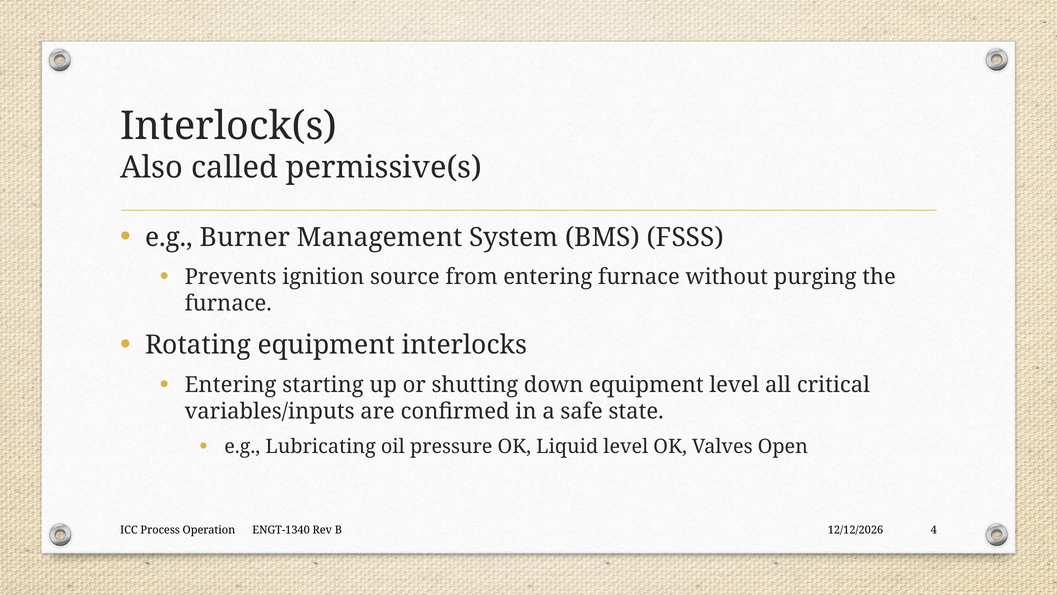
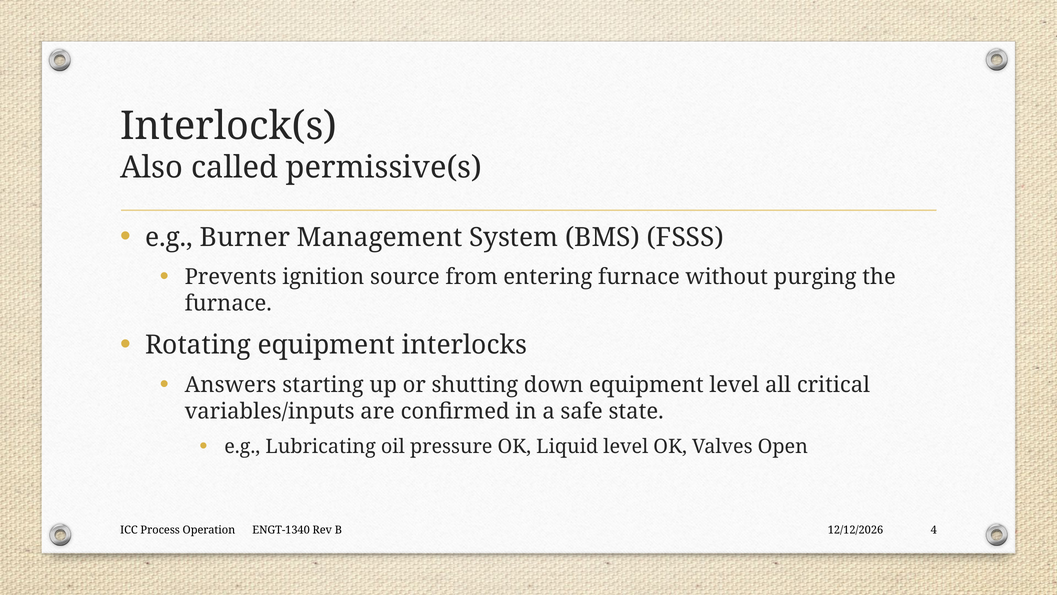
Entering: Entering -> Answers (231, 384)
